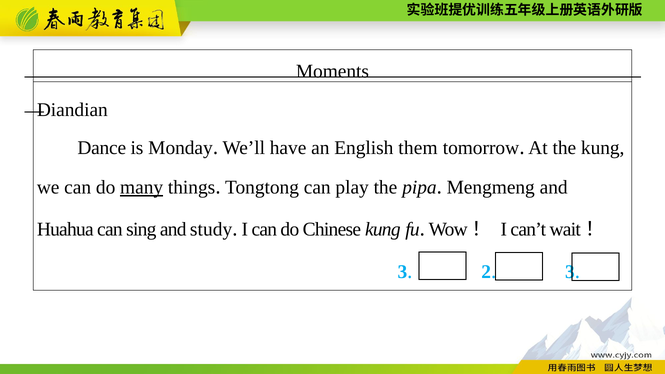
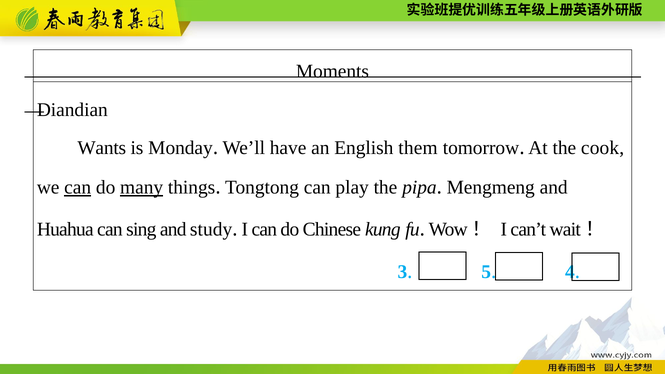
Dance: Dance -> Wants (102, 148)
the kung: kung -> cook (603, 148)
can underline: none -> present (78, 188)
2: 2 -> 5 (486, 272)
3: 3 -> 4 (570, 272)
